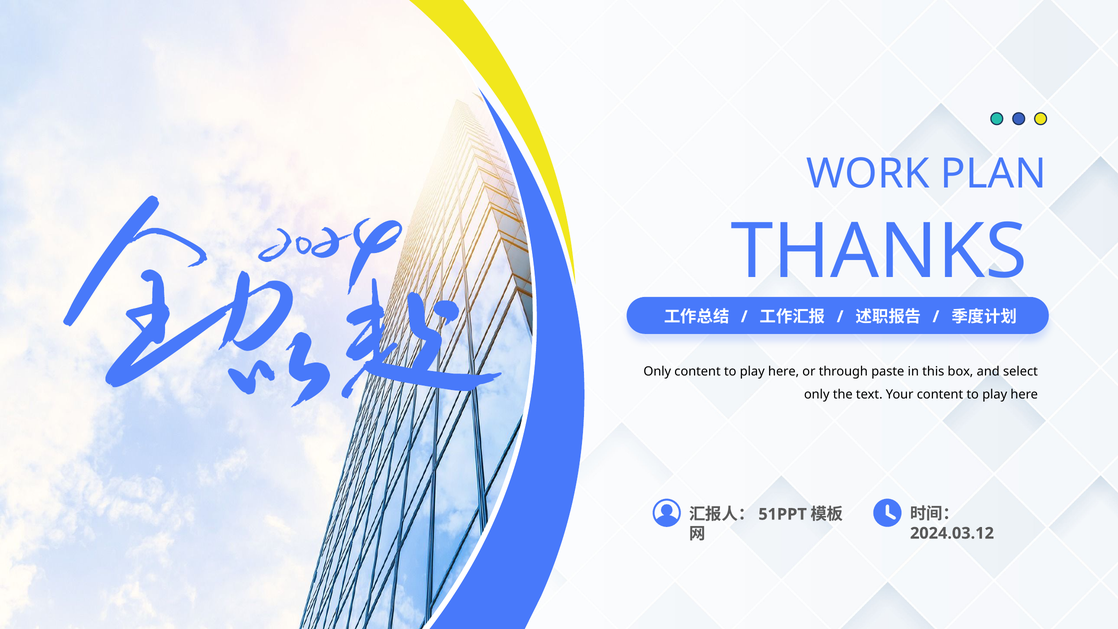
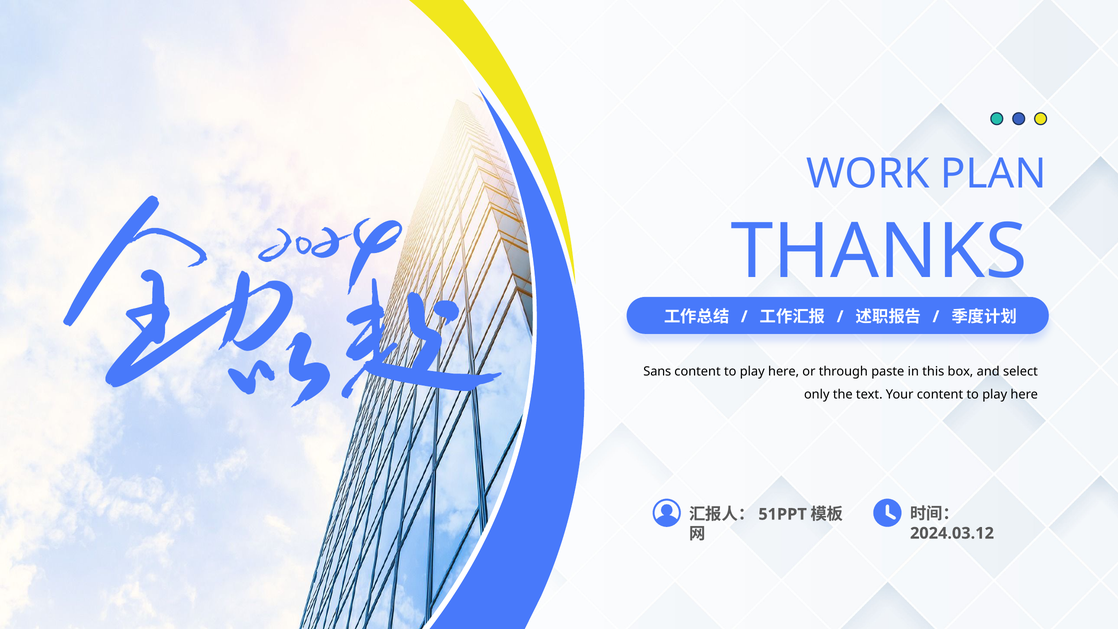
Only: Only -> Sans (657, 372)
